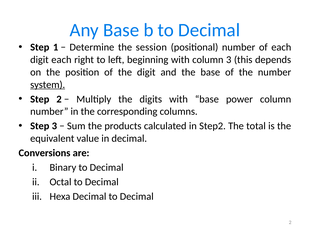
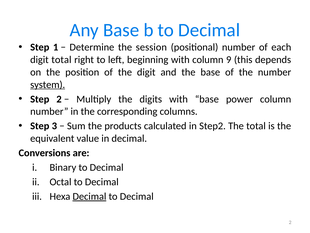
digit each: each -> total (61, 60)
column 3: 3 -> 9 (229, 60)
Decimal underline: none -> present (89, 196)
